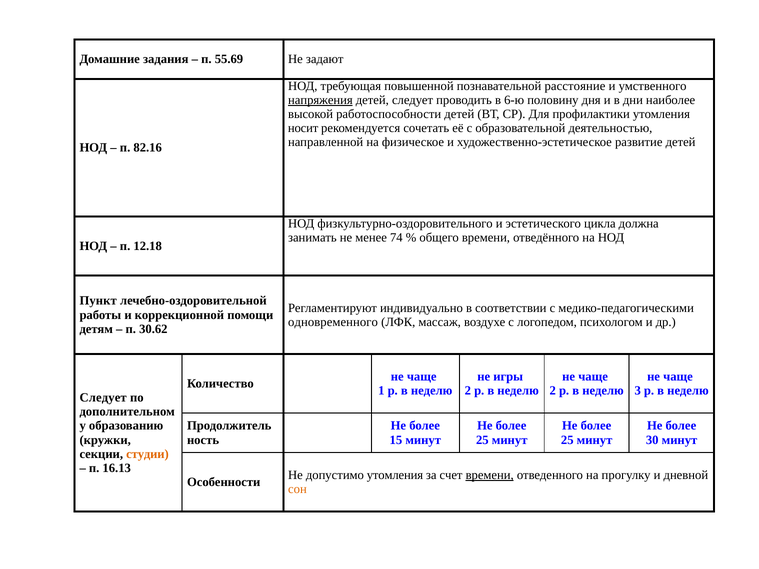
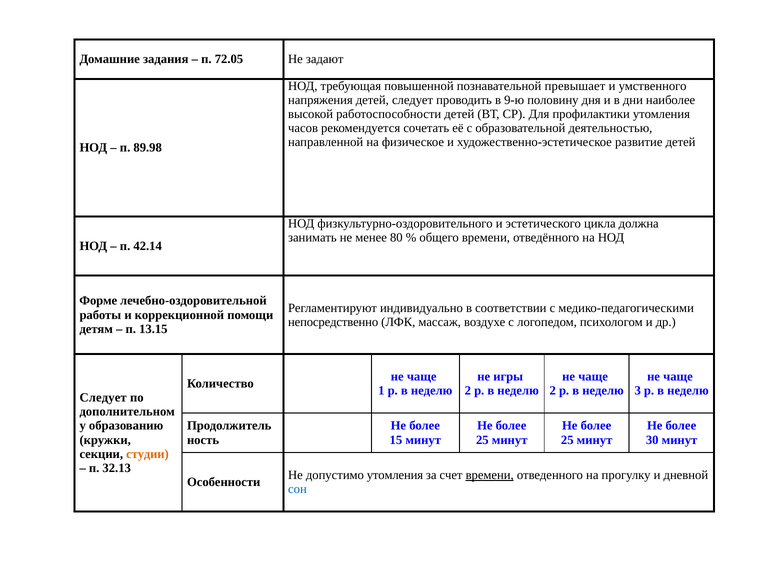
55.69: 55.69 -> 72.05 (229, 59)
расстояние: расстояние -> превышает (575, 86)
напряжения underline: present -> none (320, 100)
6-ю: 6-ю -> 9-ю (514, 100)
носит: носит -> часов (303, 128)
82.16: 82.16 -> 89.98 (148, 148)
74: 74 -> 80 (396, 238)
12.18: 12.18 -> 42.14 (148, 246)
Пункт: Пункт -> Форме (98, 301)
одновременного: одновременного -> непосредственно (333, 322)
30.62: 30.62 -> 13.15 (153, 329)
16.13: 16.13 -> 32.13 (117, 468)
сон colour: orange -> blue (297, 489)
